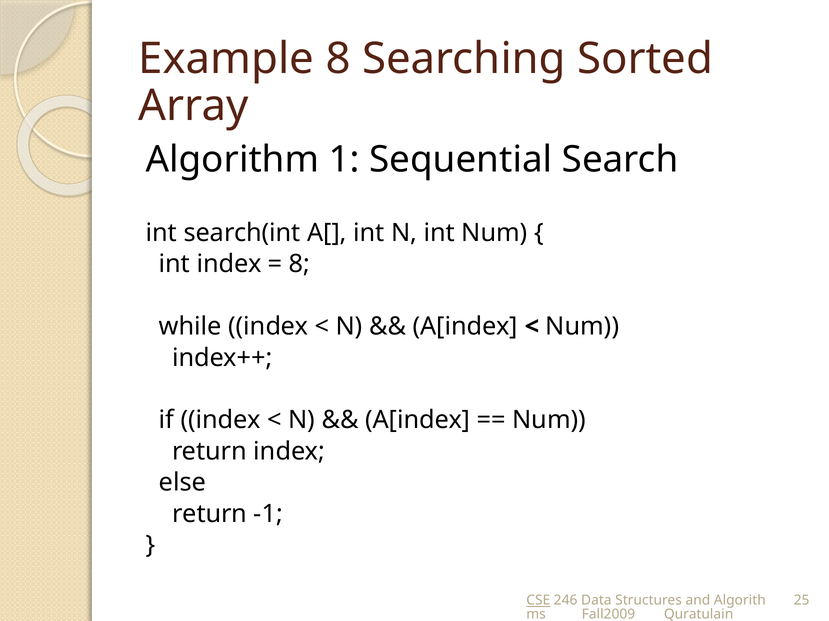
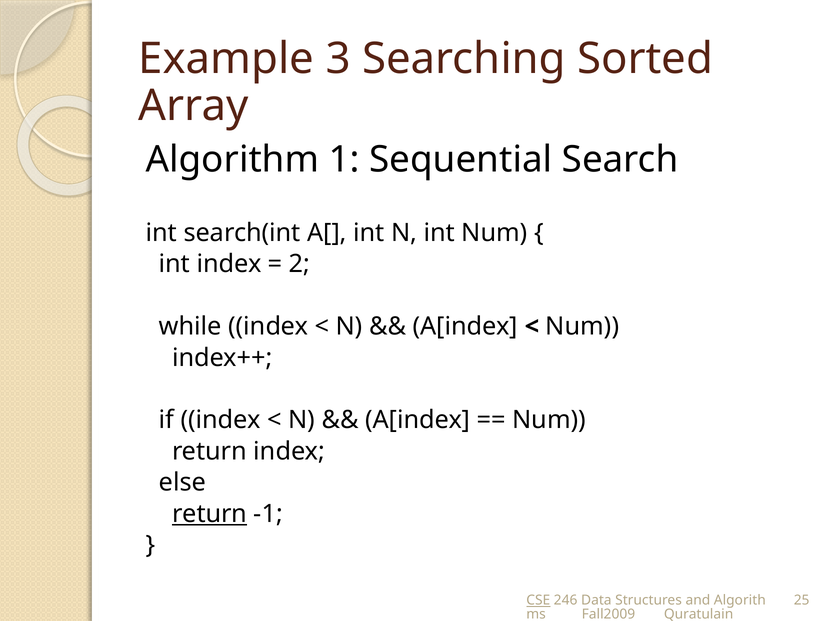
Example 8: 8 -> 3 (338, 59)
8: 8 -> 2 (300, 264)
return underline: none -> present (210, 514)
